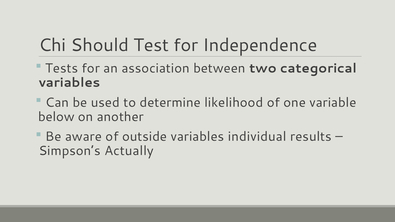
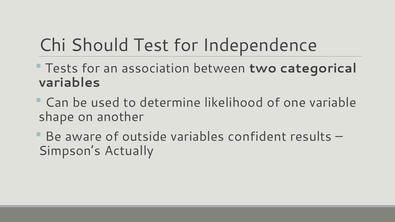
below: below -> shape (56, 117)
individual: individual -> confident (257, 137)
